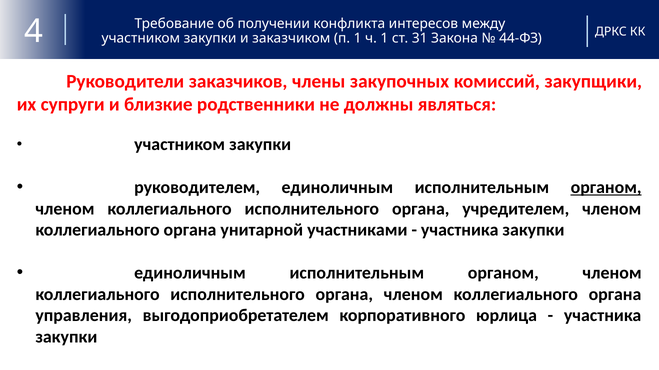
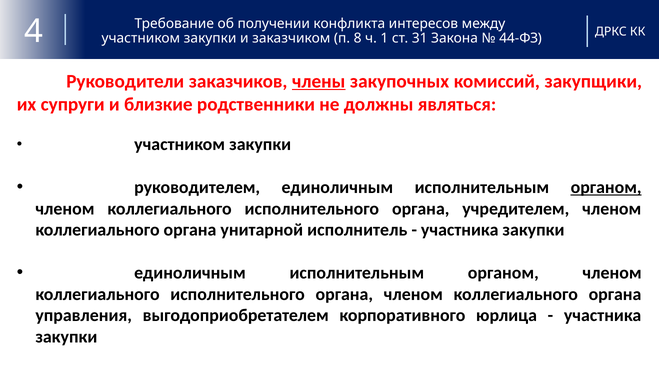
п 1: 1 -> 8 (358, 38)
члены underline: none -> present (319, 81)
участниками: участниками -> исполнитель (357, 230)
